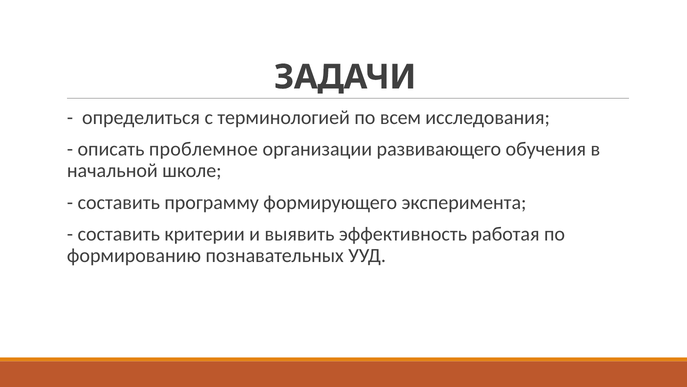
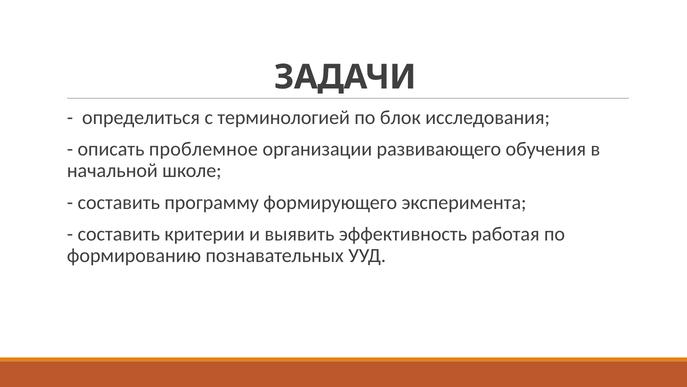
всем: всем -> блок (400, 117)
